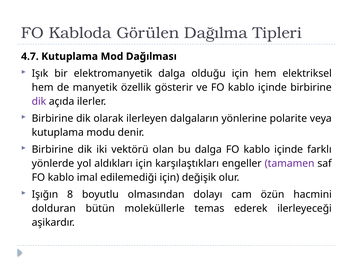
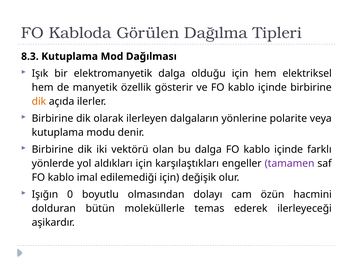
4.7: 4.7 -> 8.3 (30, 56)
dik colour: purple -> orange (39, 101)
8: 8 -> 0 (70, 194)
